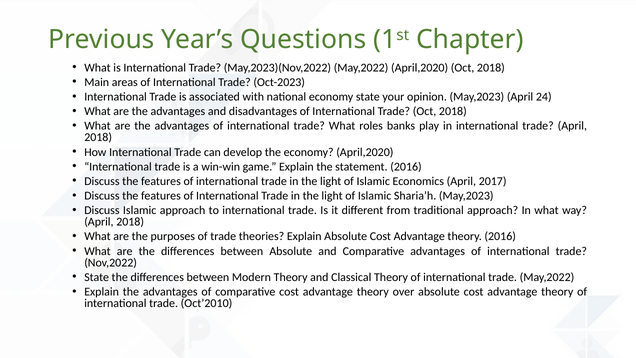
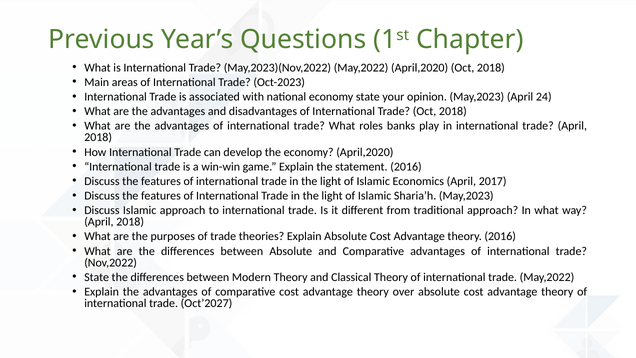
Oct’2010: Oct’2010 -> Oct’2027 (206, 303)
